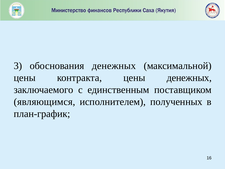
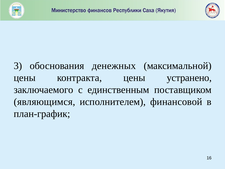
цены денежных: денежных -> устранено (189, 78)
полученных: полученных -> финансовой (176, 102)
